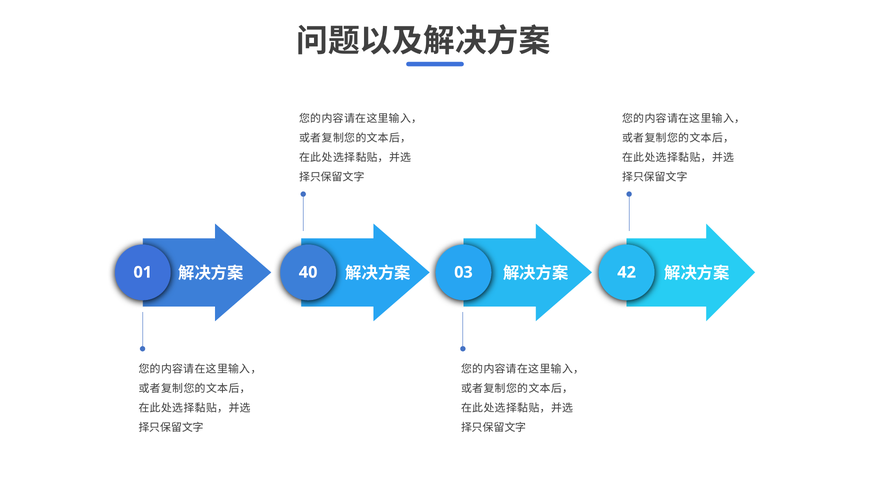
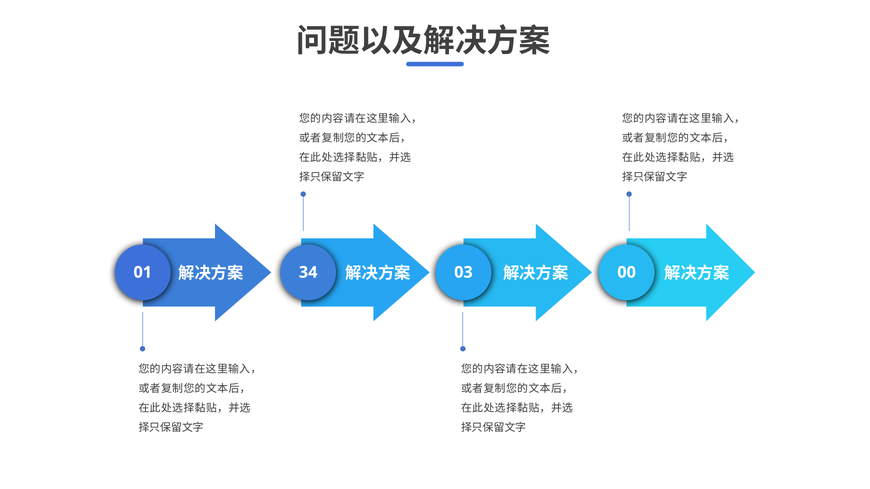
40: 40 -> 34 (308, 273)
42: 42 -> 00 (627, 273)
